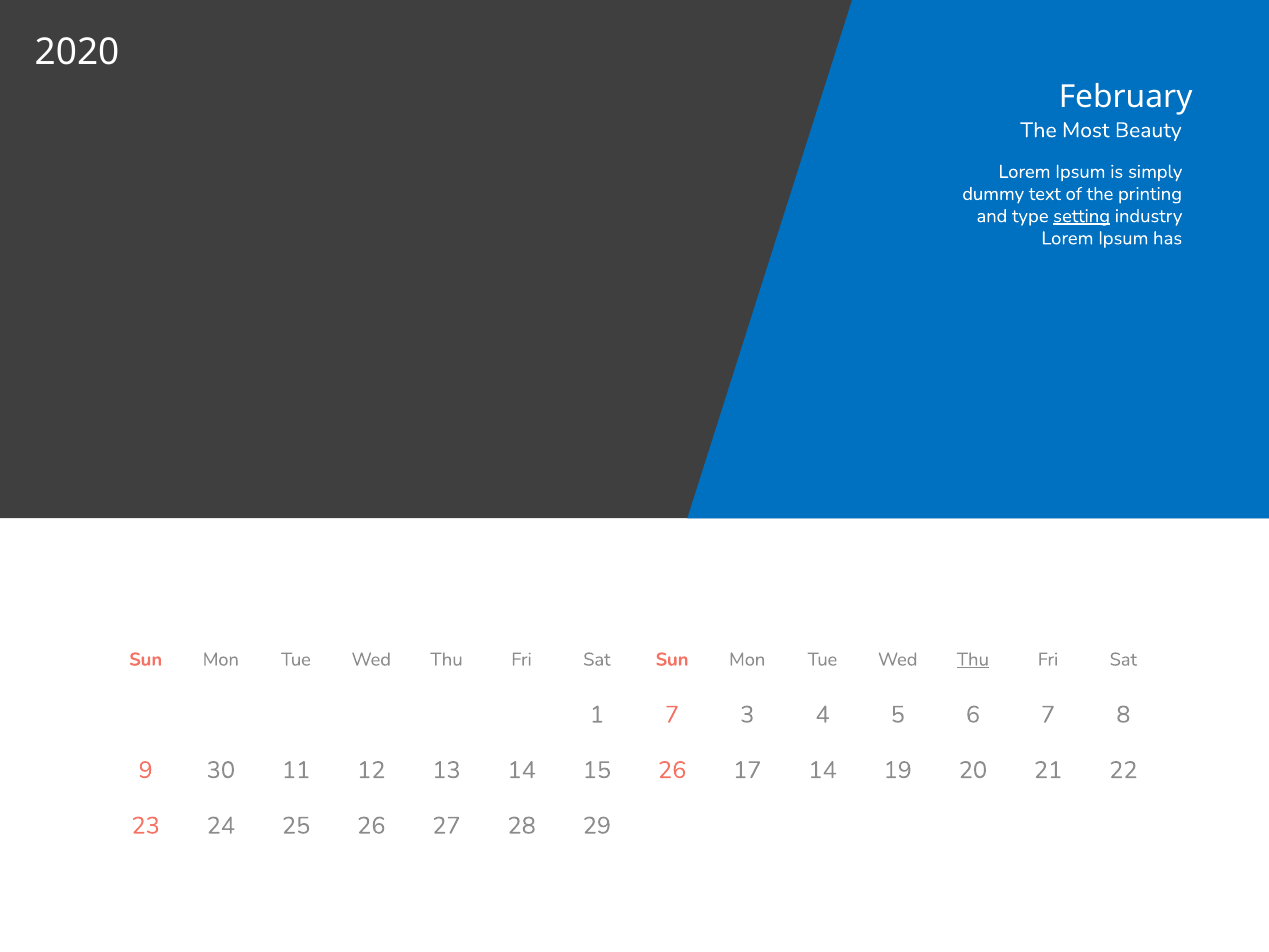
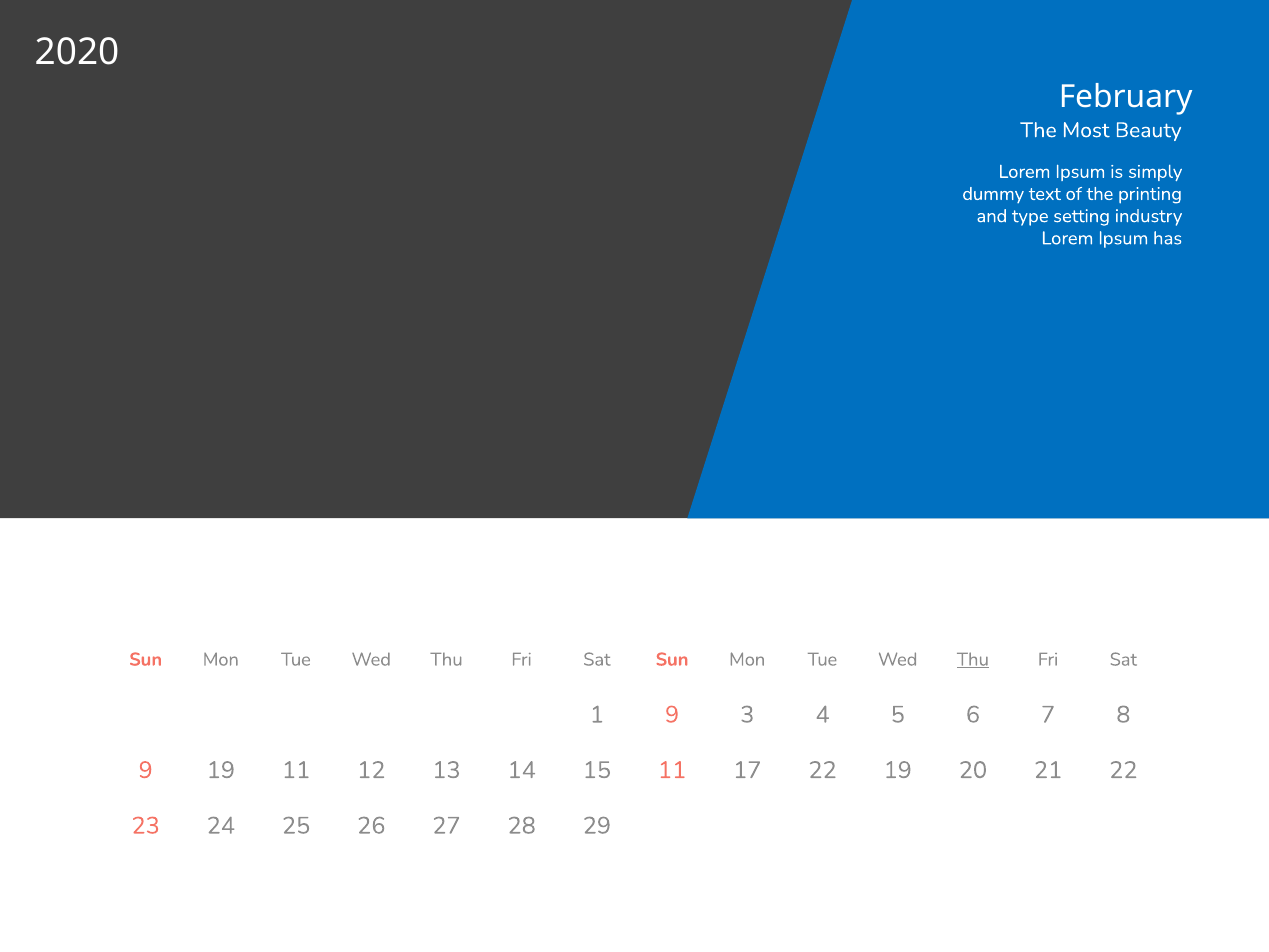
setting underline: present -> none (1082, 216)
1 7: 7 -> 9 (672, 714)
9 30: 30 -> 19 (221, 770)
15 26: 26 -> 11 (672, 770)
17 14: 14 -> 22 (823, 770)
